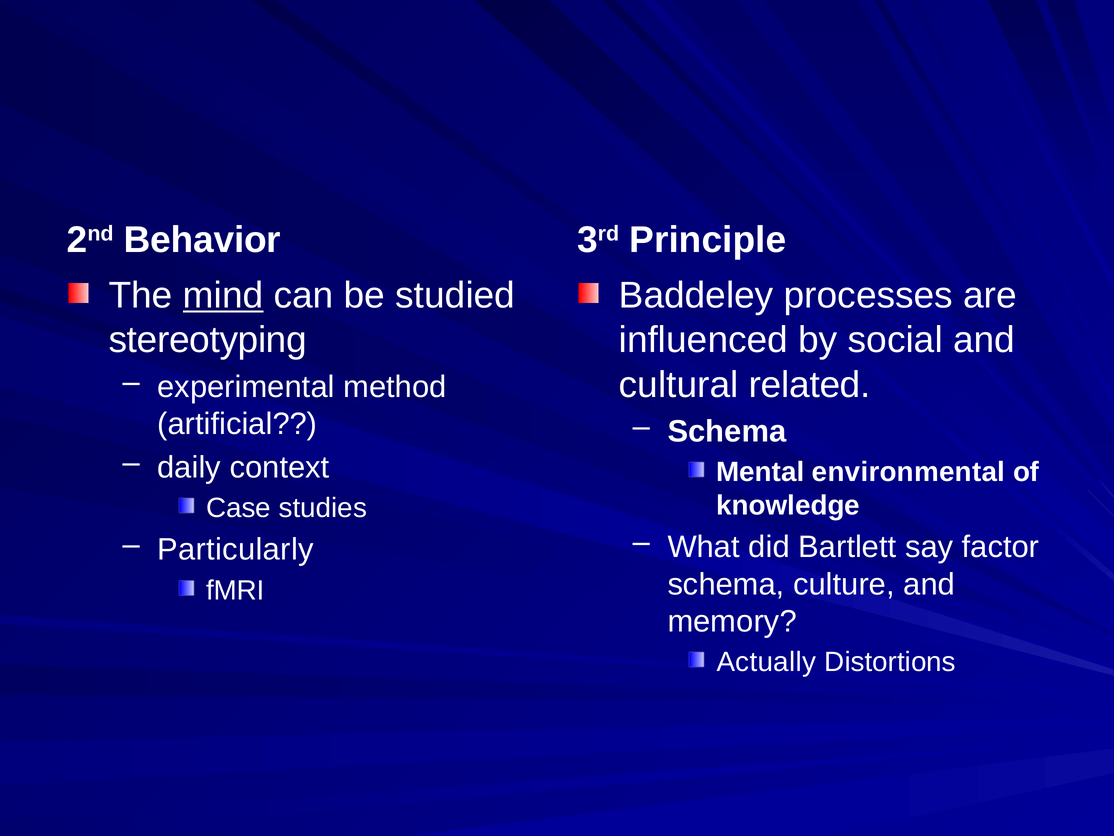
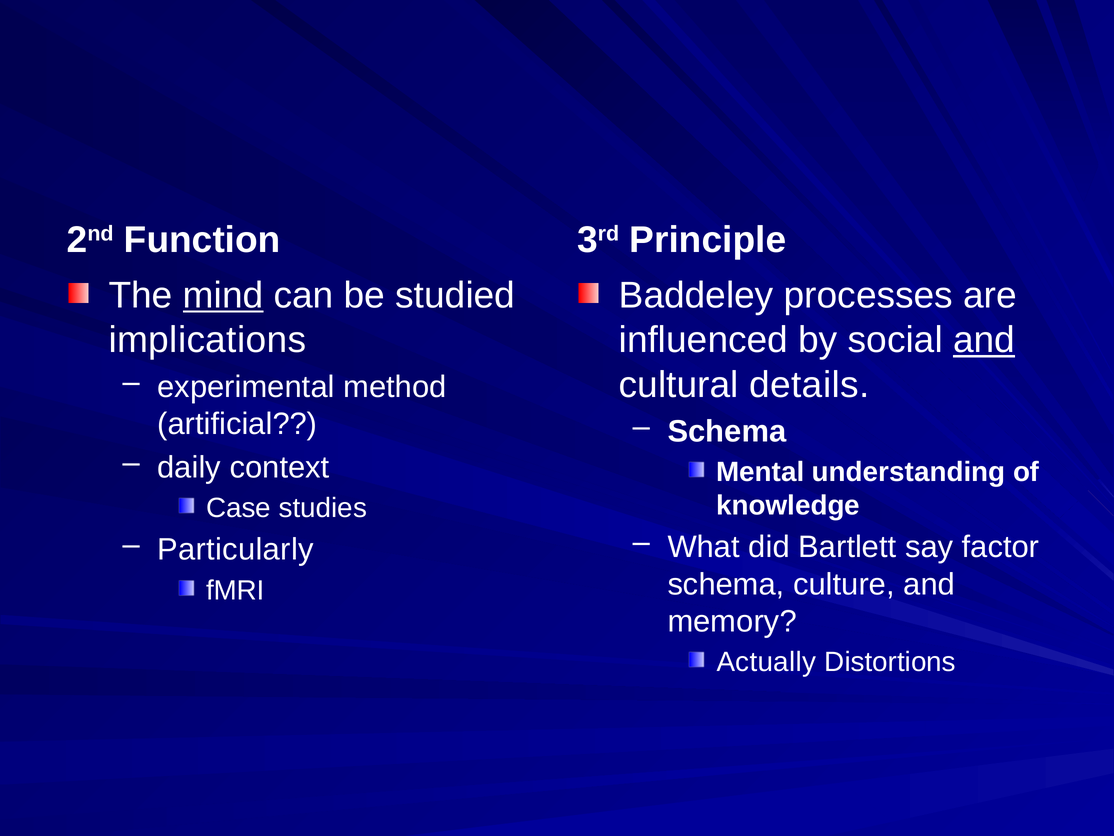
Behavior: Behavior -> Function (202, 240)
stereotyping: stereotyping -> implications (207, 340)
and underline: none -> present (984, 340)
related: related -> details (809, 385)
environmental: environmental -> understanding (909, 472)
